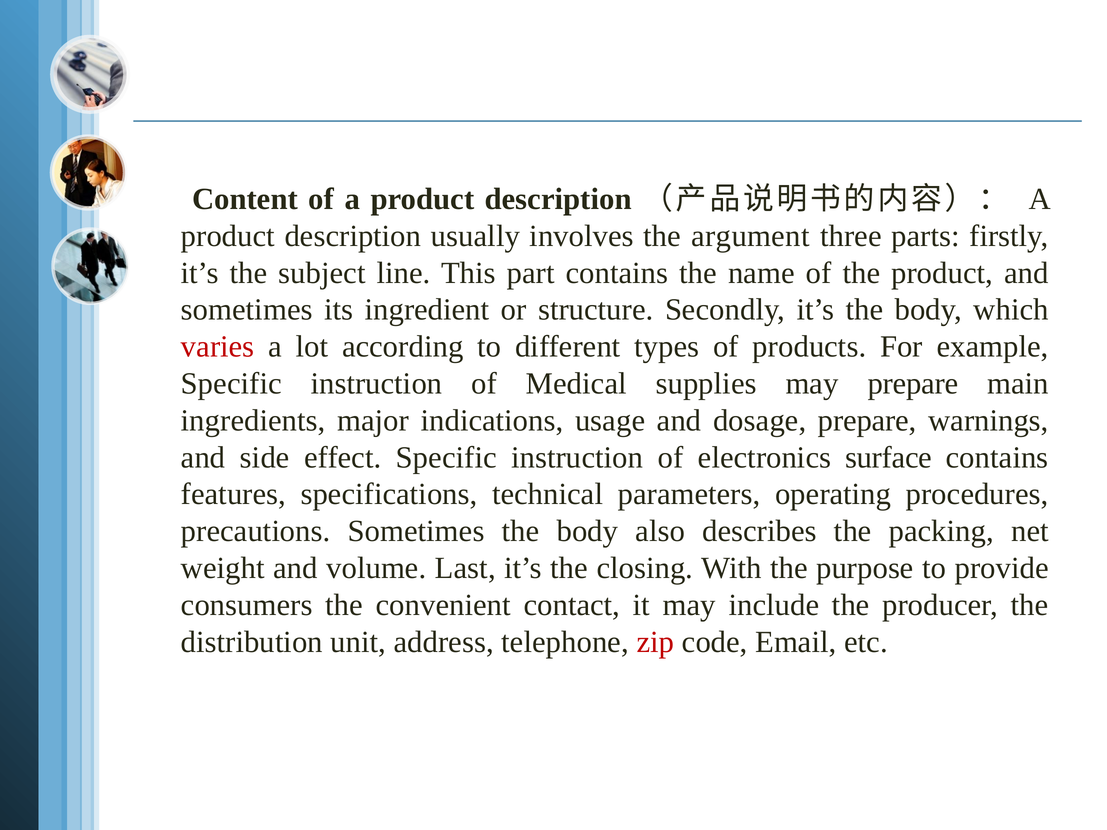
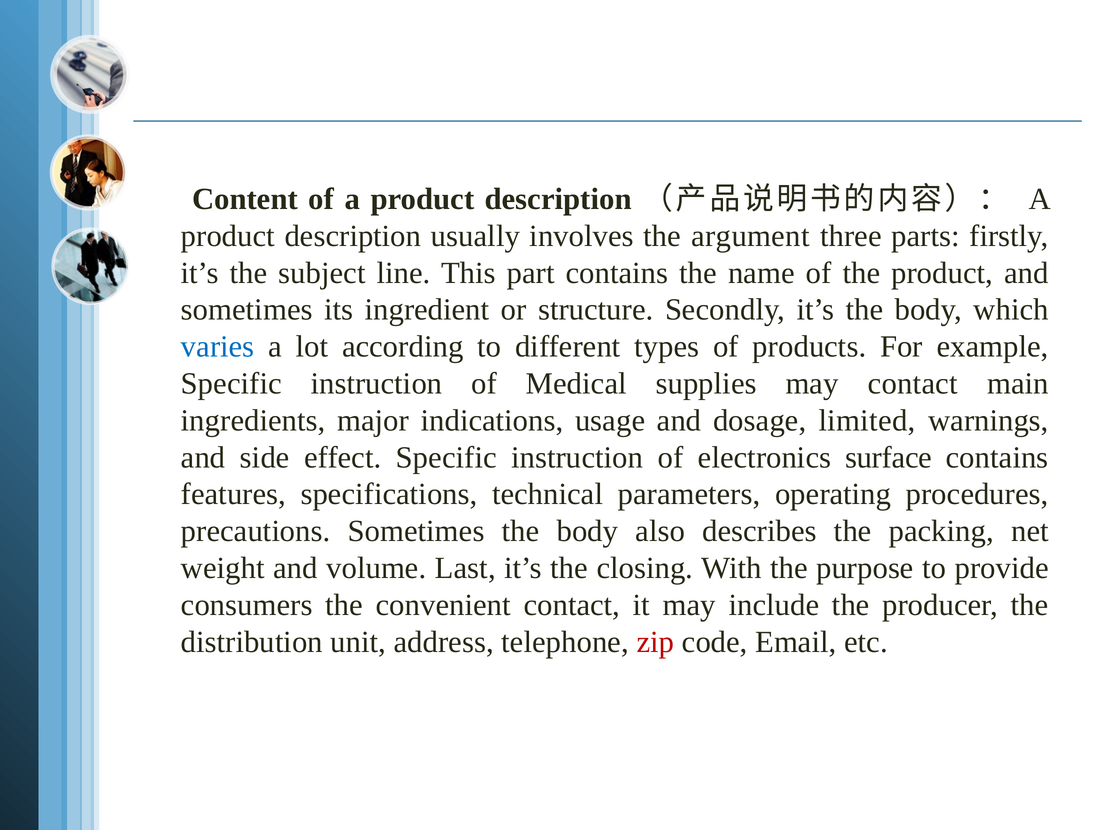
varies colour: red -> blue (218, 347)
may prepare: prepare -> contact (913, 384)
dosage prepare: prepare -> limited (867, 421)
